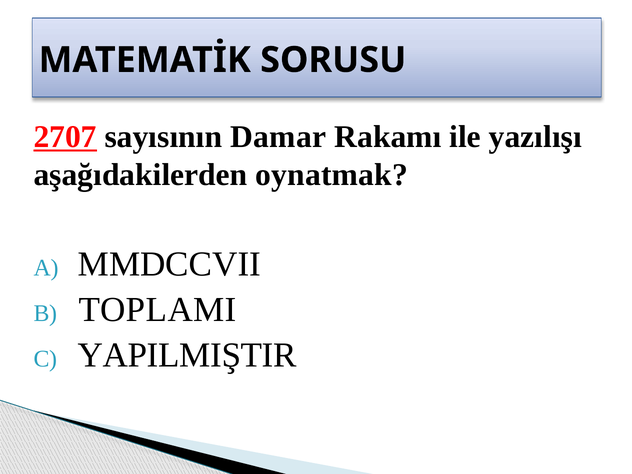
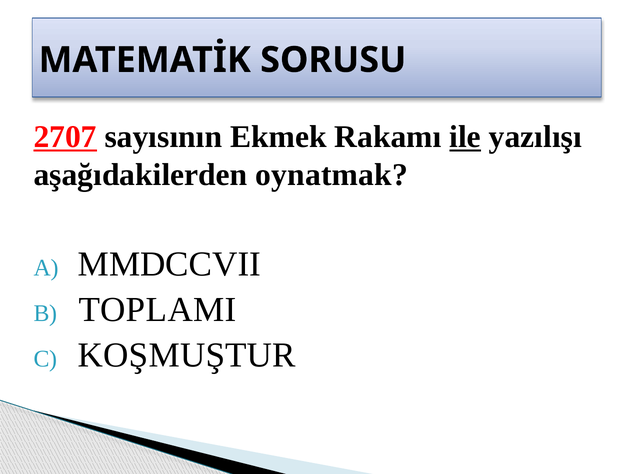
Damar: Damar -> Ekmek (278, 137)
ile underline: none -> present (465, 137)
YAPILMIŞTIR: YAPILMIŞTIR -> KOŞMUŞTUR (187, 355)
